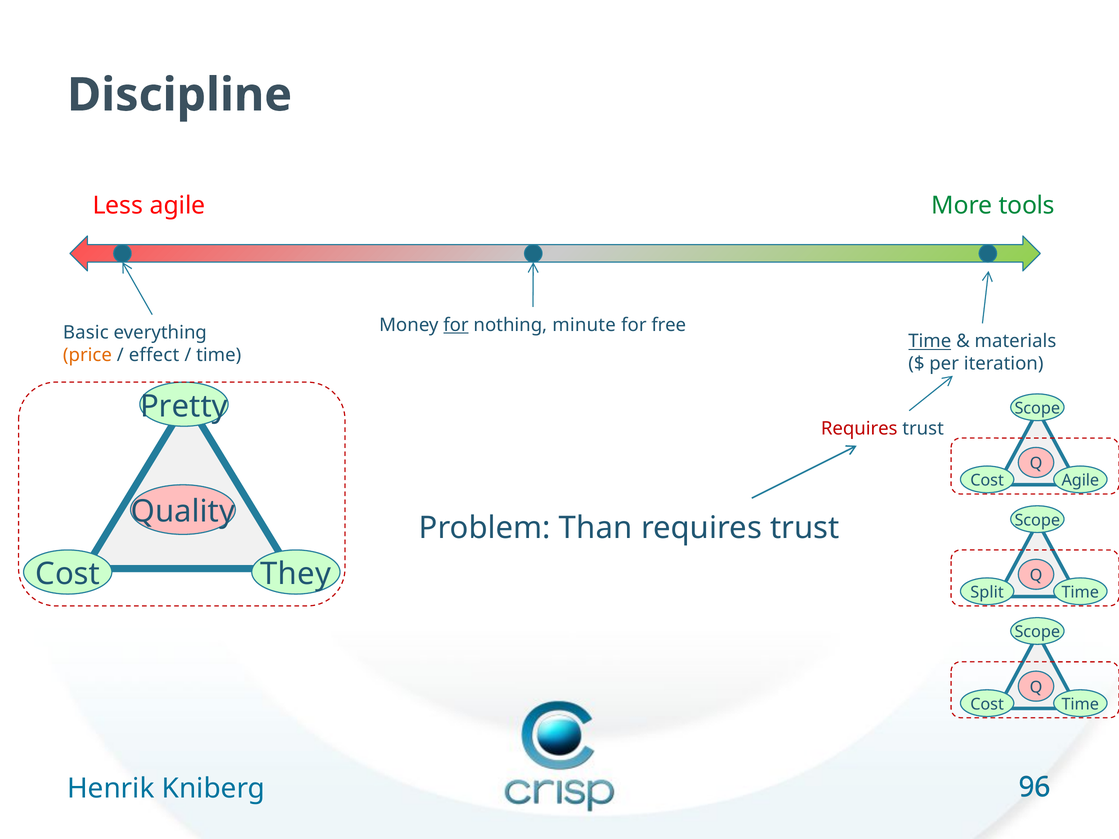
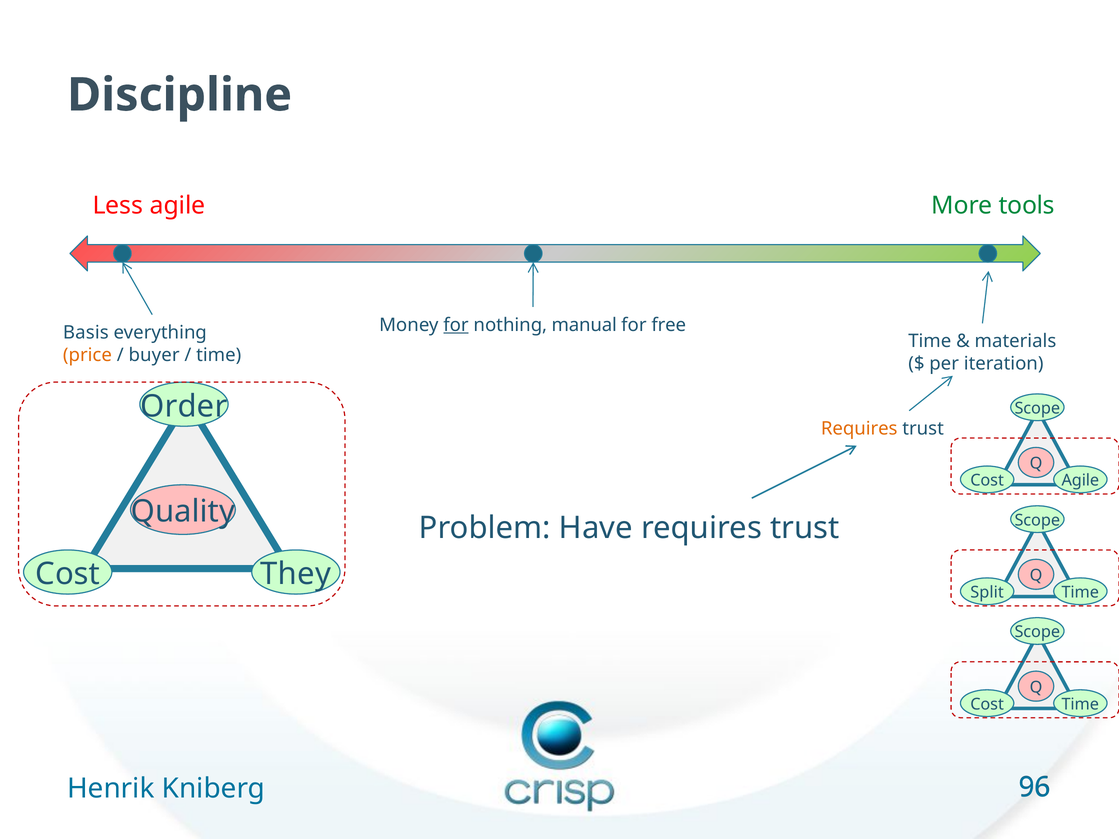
minute: minute -> manual (584, 325)
Basic: Basic -> Basis (86, 333)
Time underline: present -> none (930, 341)
effect: effect -> buyer (154, 355)
Pretty: Pretty -> Order (184, 406)
Requires colour: red -> orange (859, 429)
Than: Than -> Have (596, 528)
